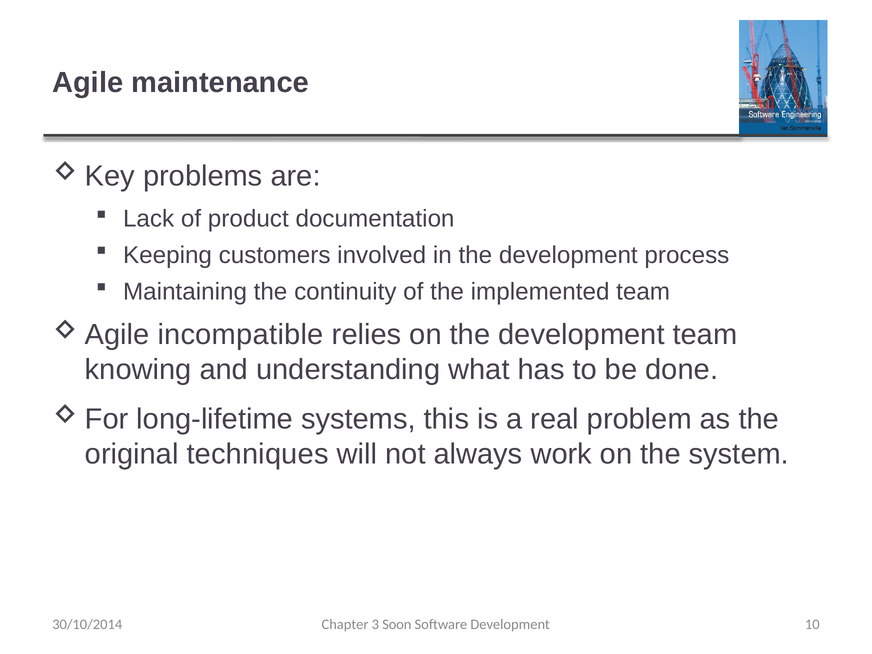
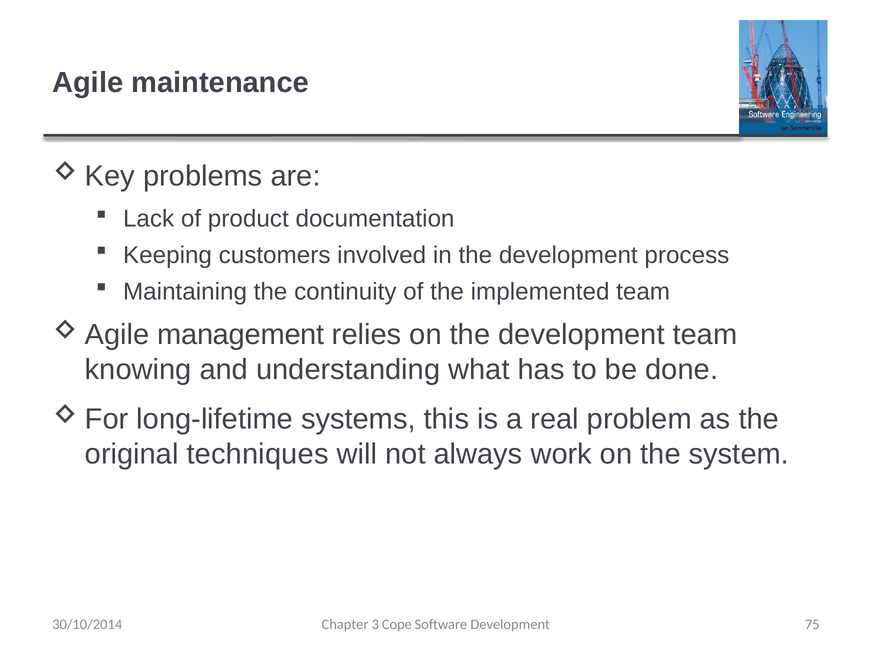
incompatible: incompatible -> management (241, 335)
Soon: Soon -> Cope (397, 625)
10: 10 -> 75 (812, 624)
